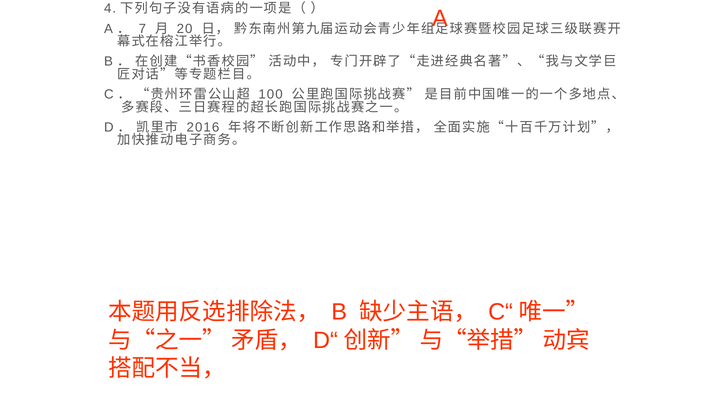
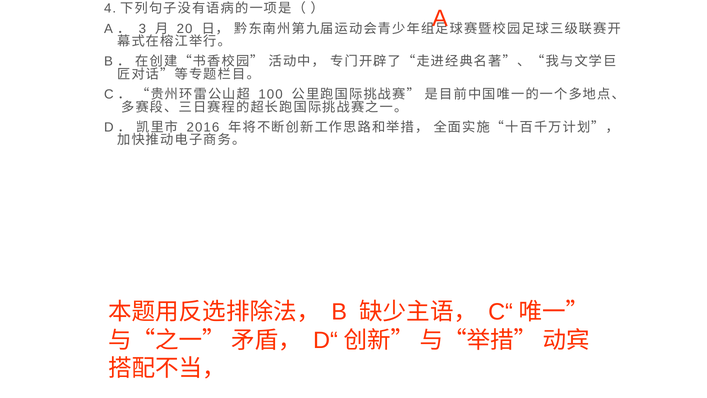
7: 7 -> 3 (142, 29)
